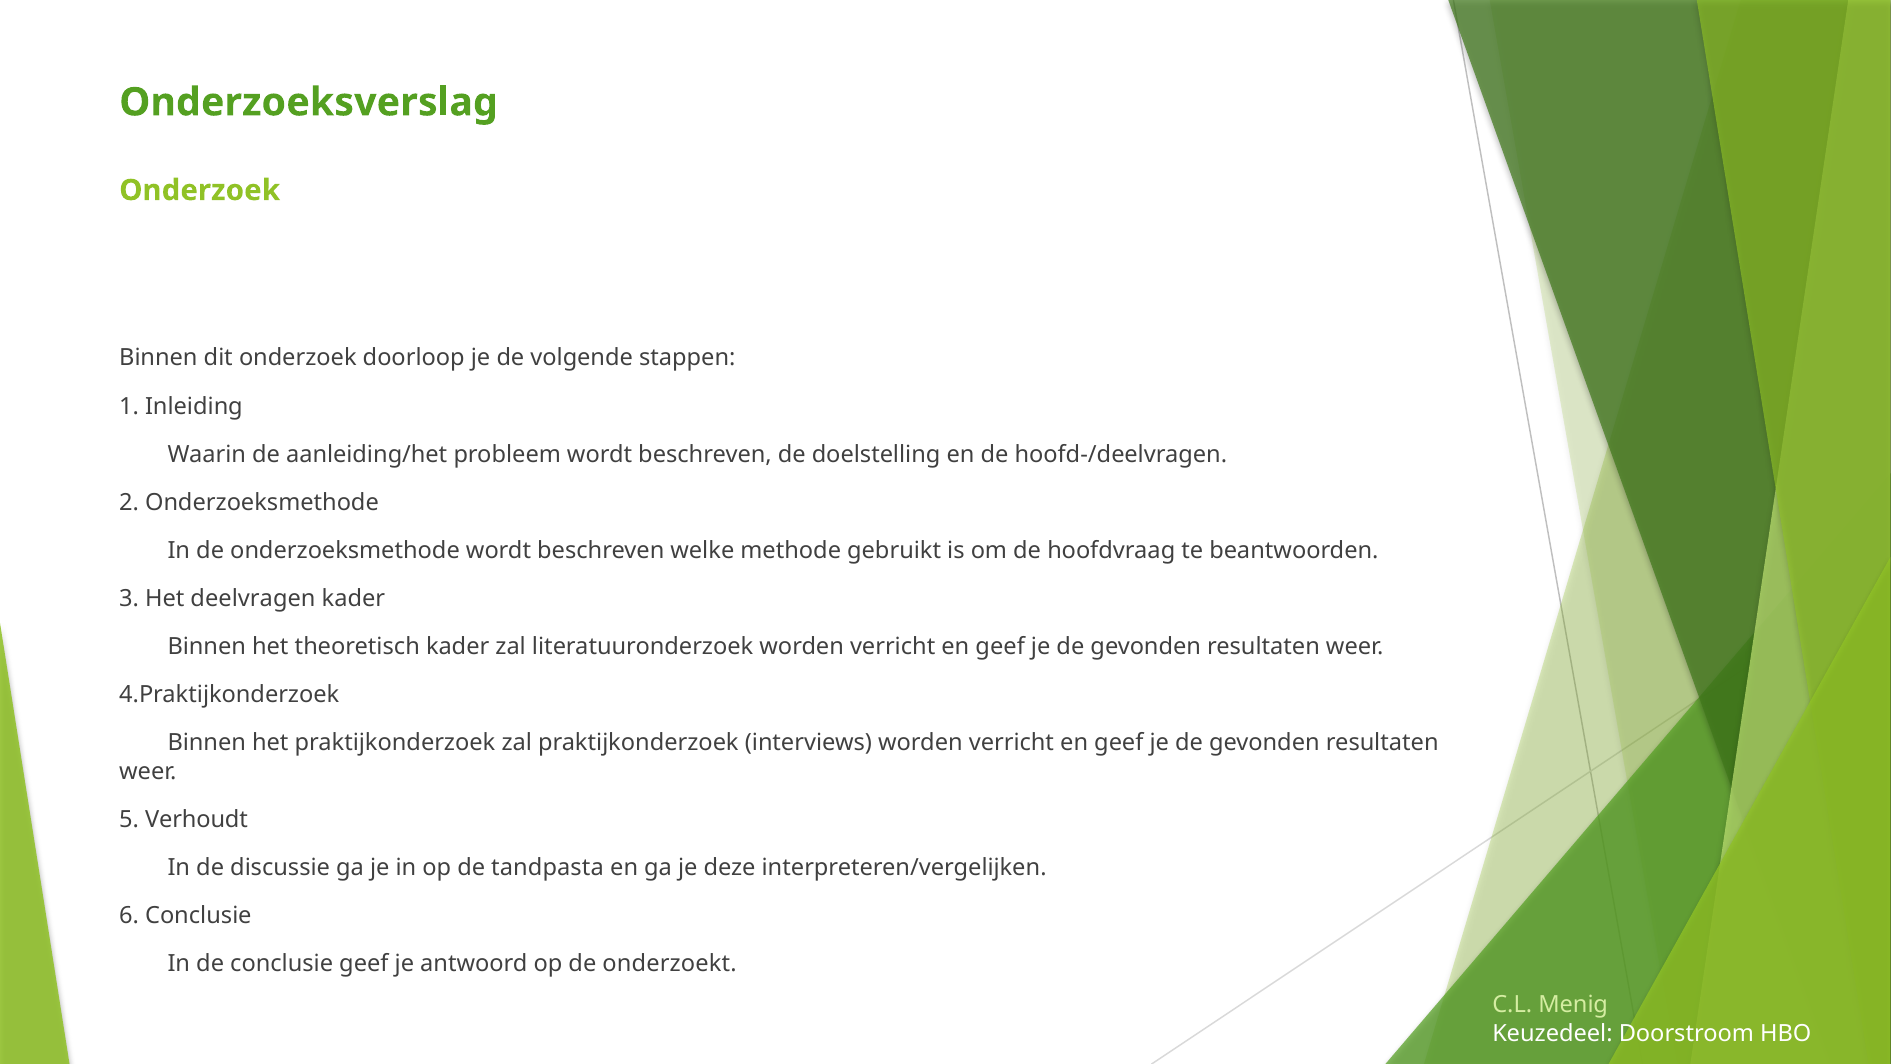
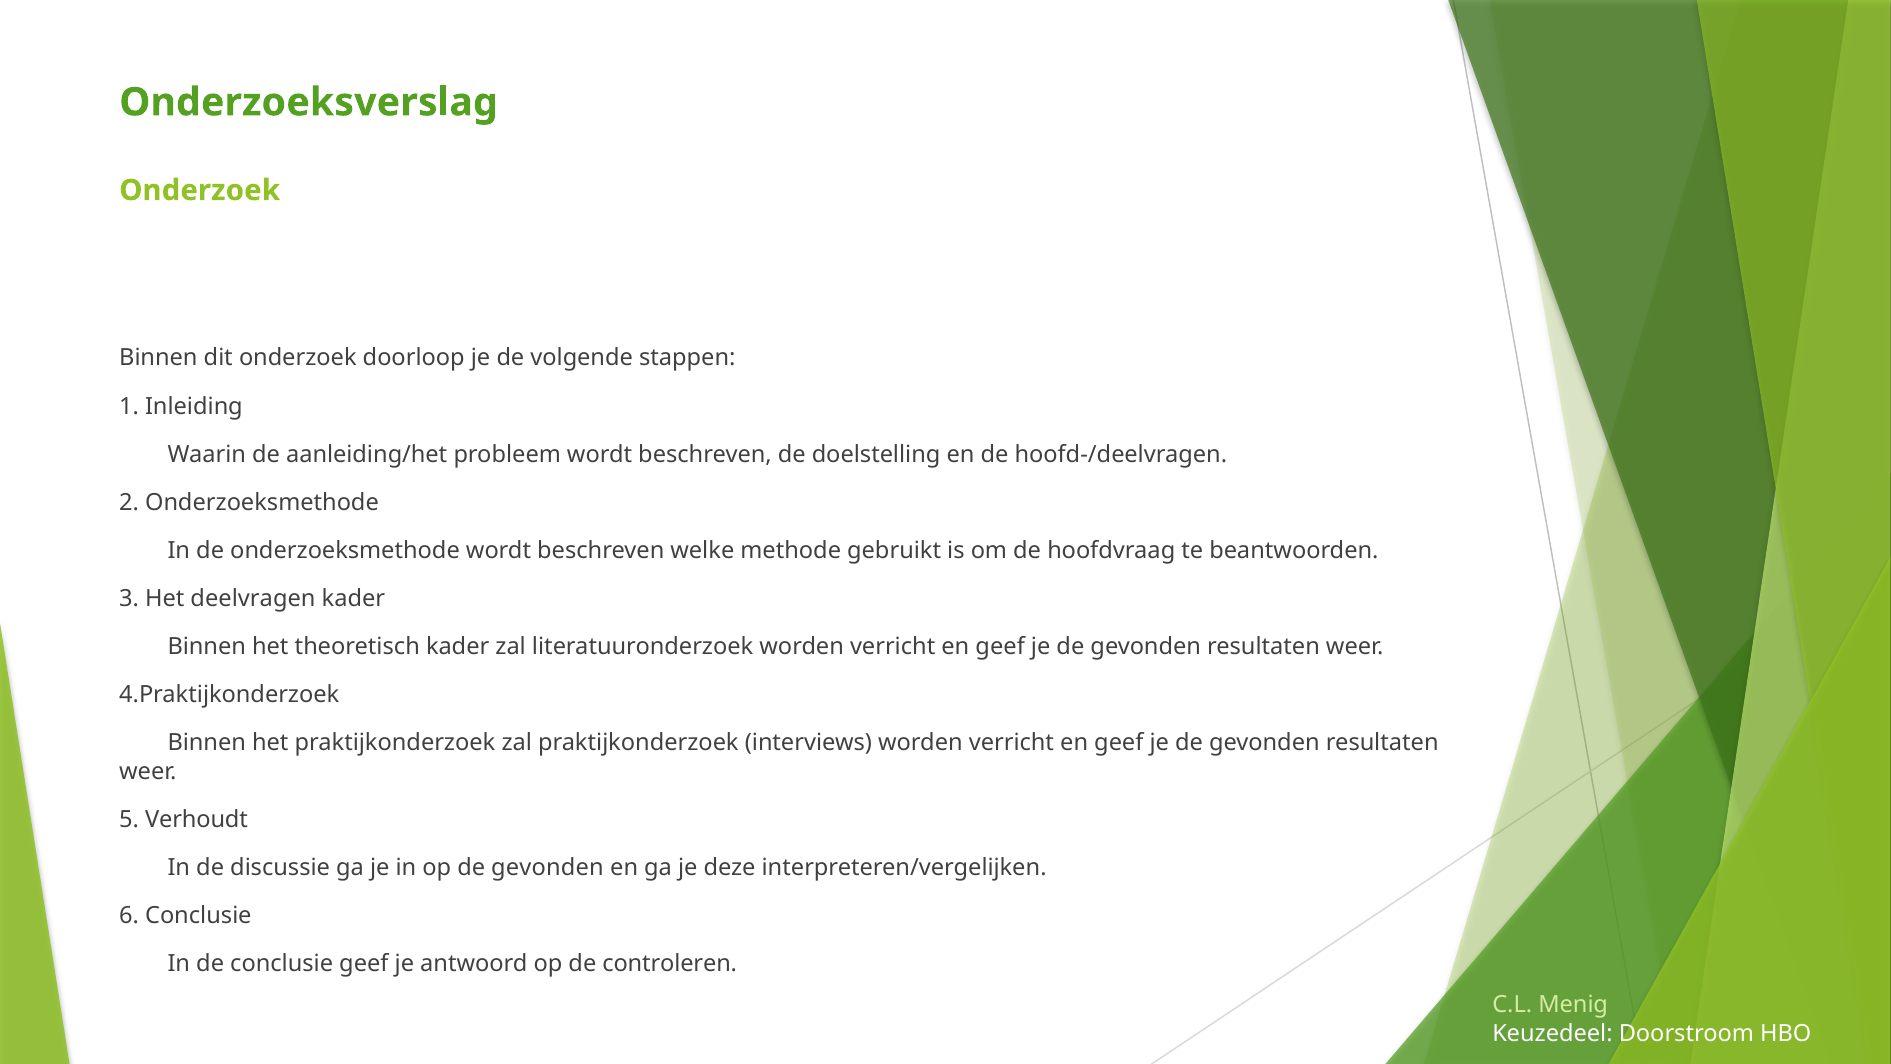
op de tandpasta: tandpasta -> gevonden (547, 867)
onderzoekt: onderzoekt -> controleren (670, 963)
